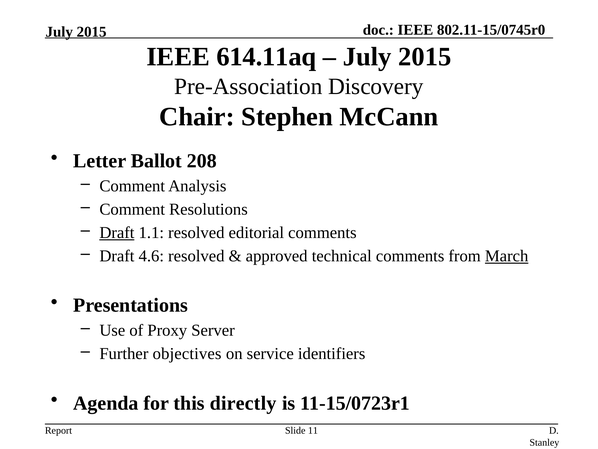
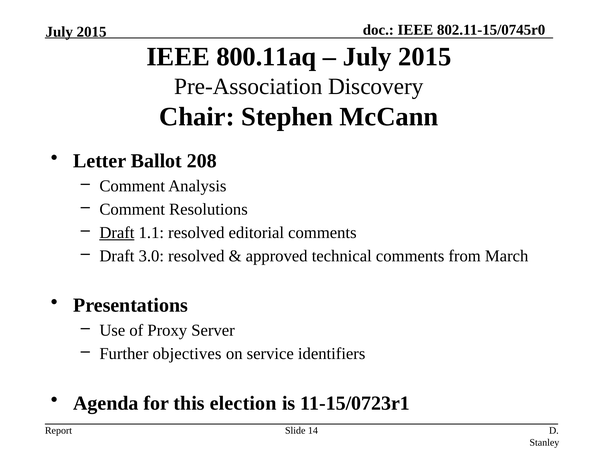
614.11aq: 614.11aq -> 800.11aq (266, 57)
4.6: 4.6 -> 3.0 (151, 256)
March underline: present -> none (507, 256)
directly: directly -> election (243, 403)
11: 11 -> 14 (313, 430)
